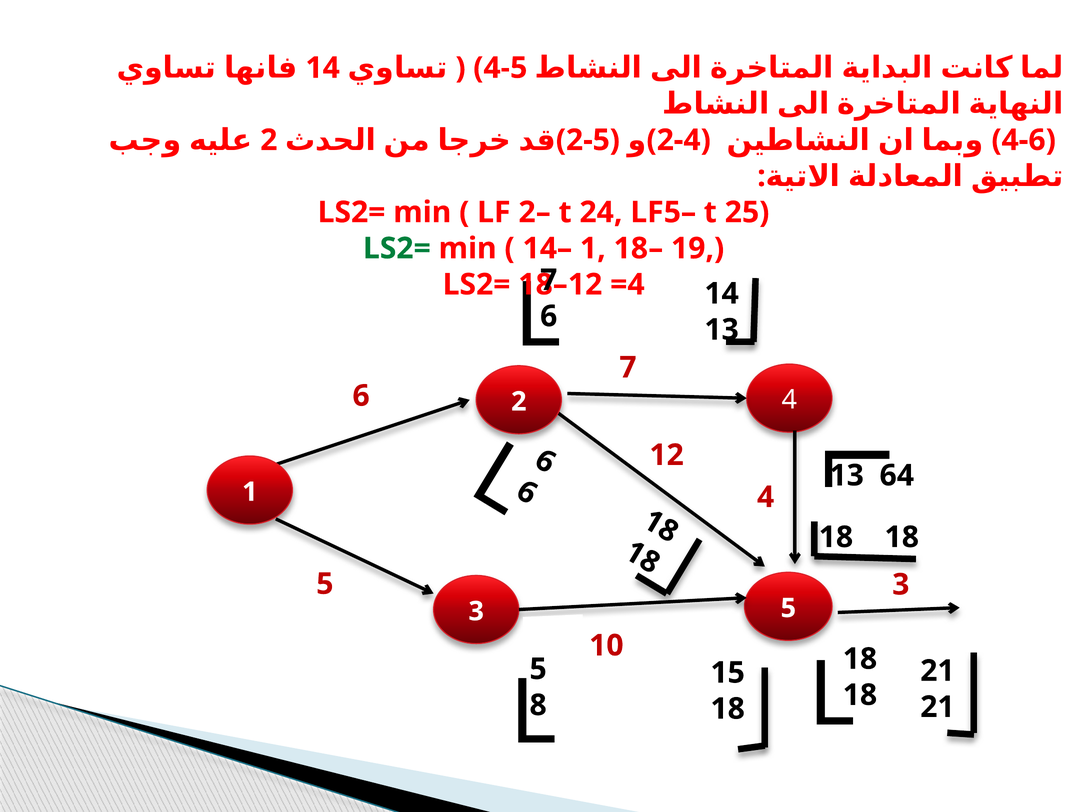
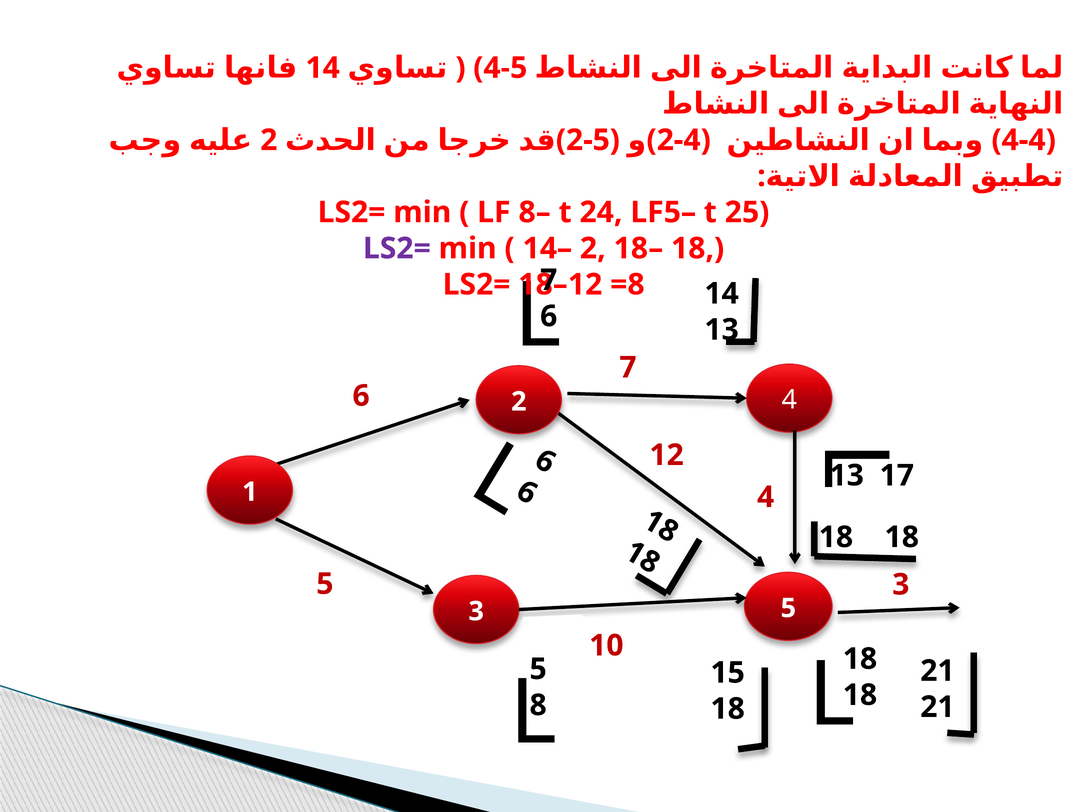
4-6: 4-6 -> 4-4 (1024, 140)
2–: 2– -> 8– (535, 212)
LS2= colour: green -> purple (397, 248)
14– 1: 1 -> 2 (593, 248)
18– 19: 19 -> 18 (698, 248)
=4: =4 -> =8 (627, 285)
64: 64 -> 17 (897, 476)
